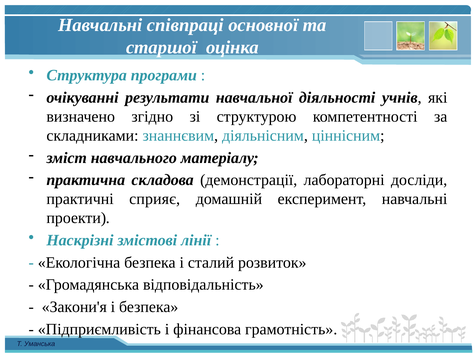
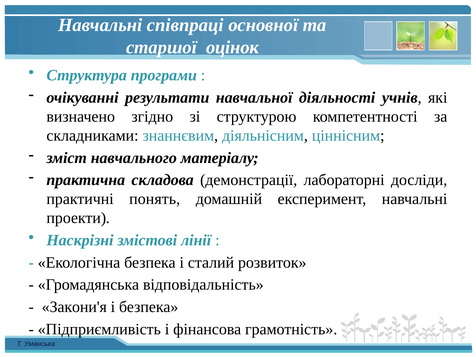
оцінка: оцінка -> оцінок (232, 47)
сприяє: сприяє -> понять (155, 199)
